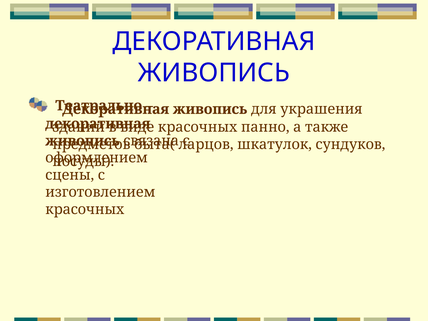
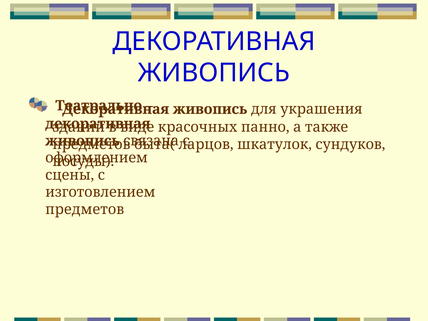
красочных: красочных -> предметов (85, 209)
